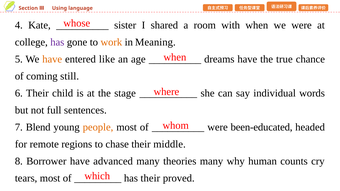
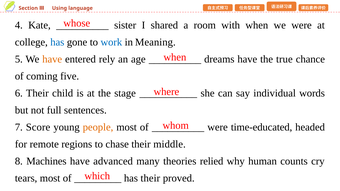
has colour: purple -> blue (57, 42)
work colour: orange -> blue (111, 42)
like: like -> rely (107, 59)
still: still -> five (70, 76)
Blend: Blend -> Score (38, 127)
been-educated: been-educated -> time-educated (262, 127)
Borrower: Borrower -> Machines (46, 161)
theories many: many -> relied (212, 161)
